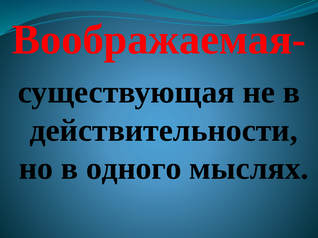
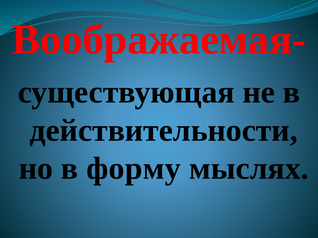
одного: одного -> форму (133, 169)
